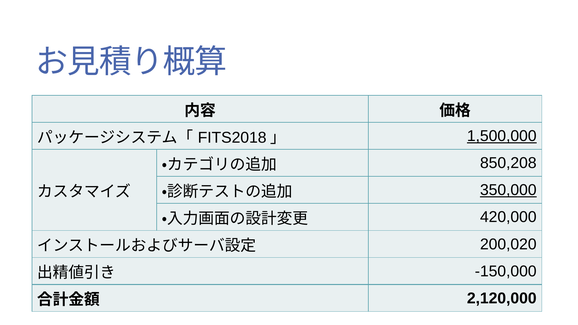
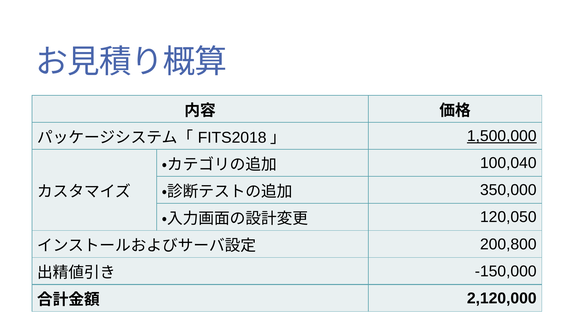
850,208: 850,208 -> 100,040 (508, 163)
350,000 underline: present -> none (508, 190)
420,000: 420,000 -> 120,050 (508, 217)
200,020: 200,020 -> 200,800 (508, 244)
